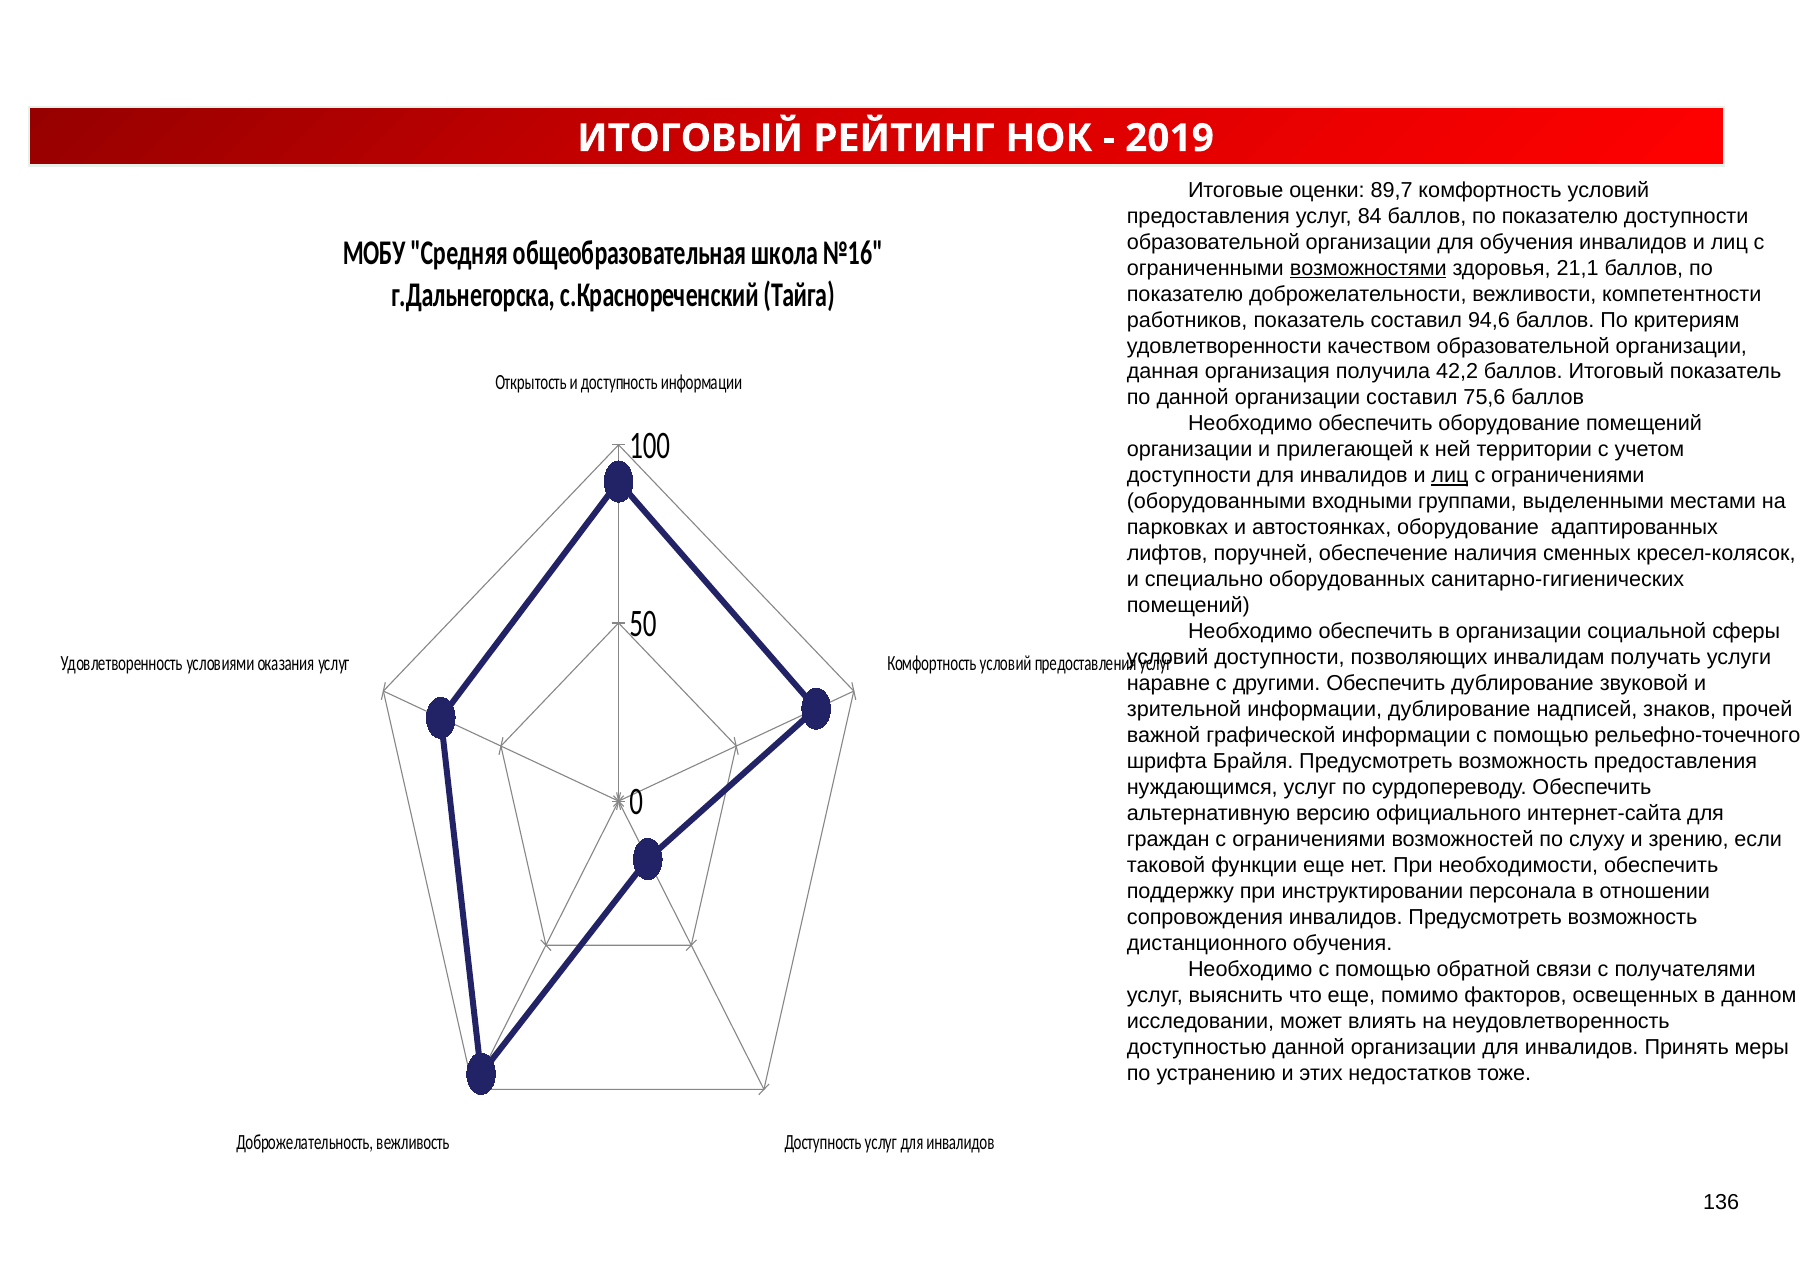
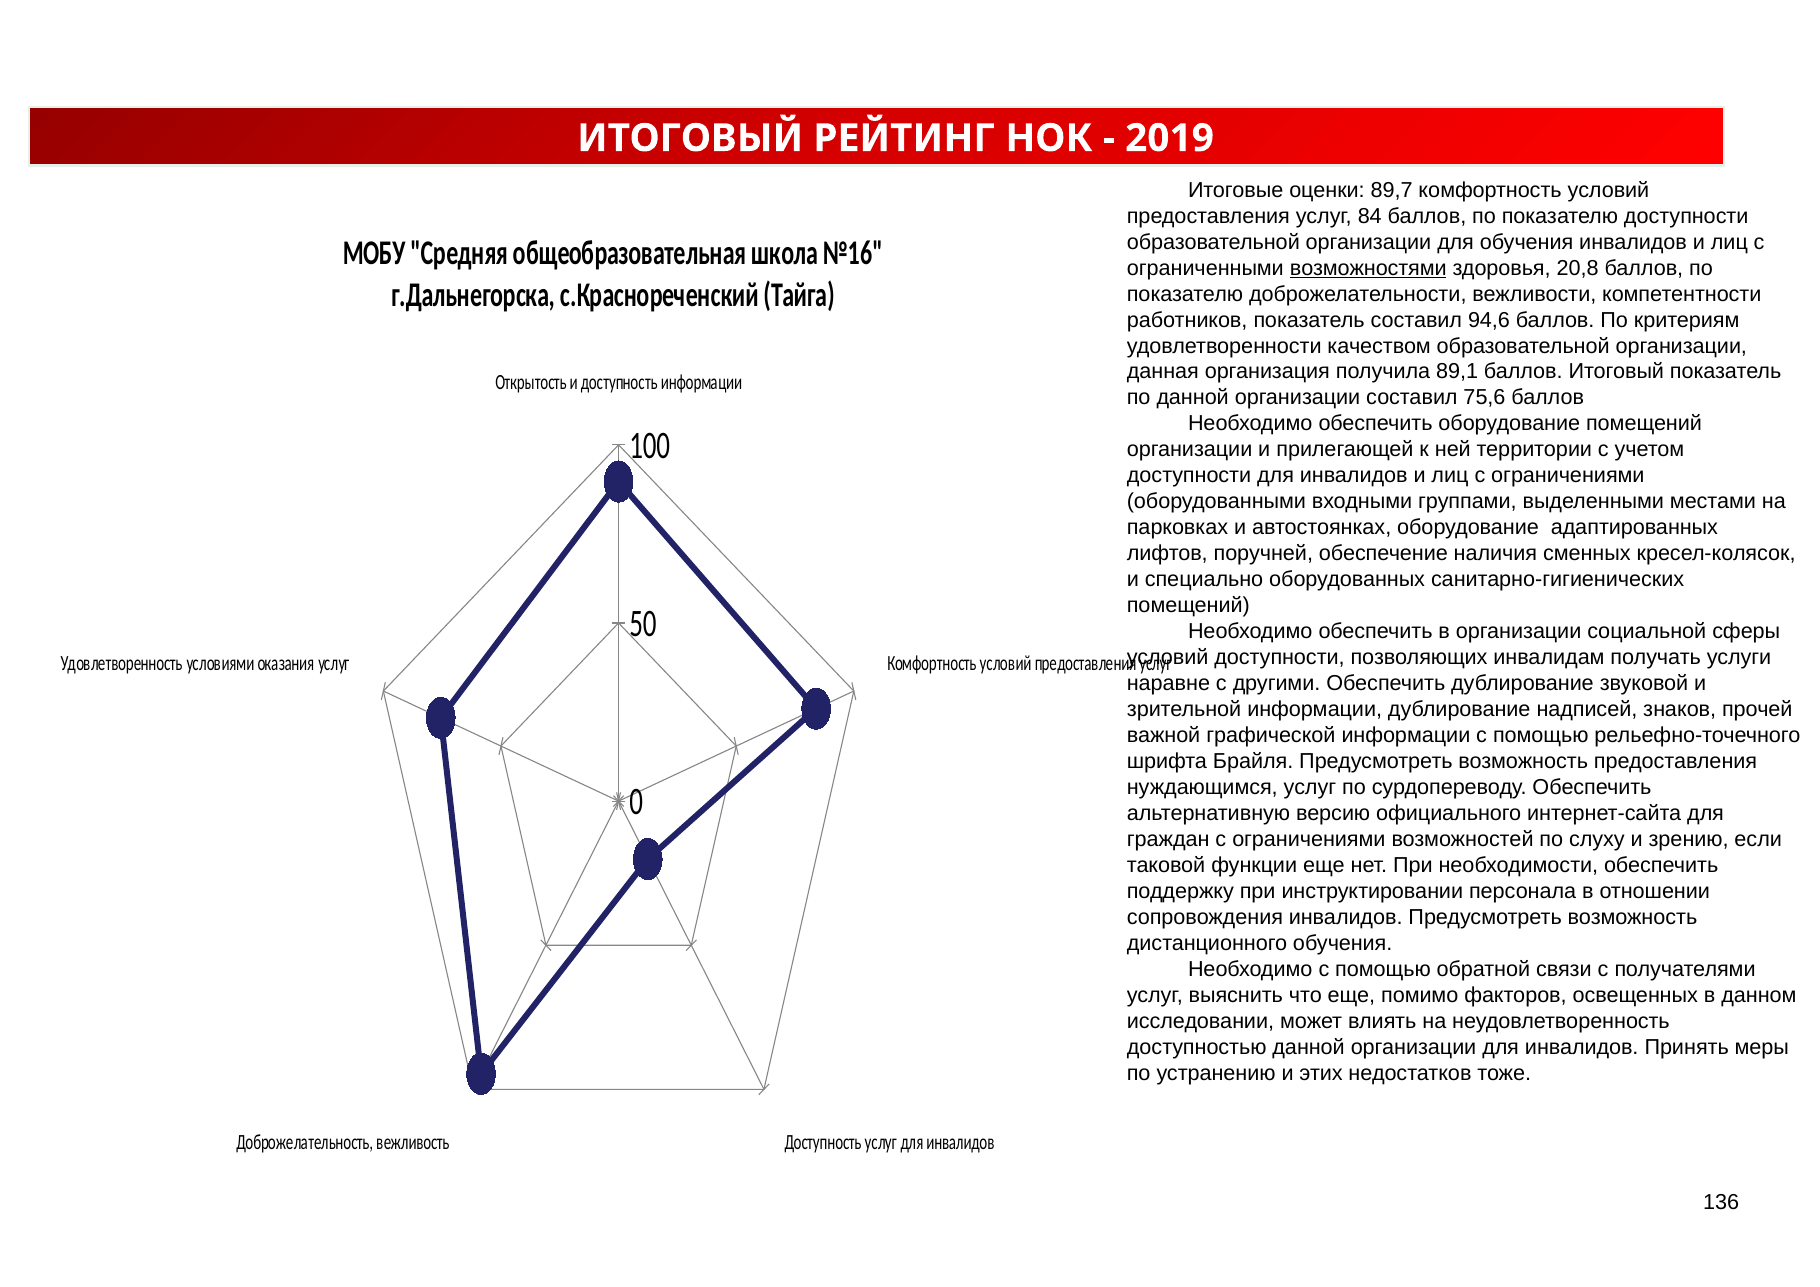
21,1: 21,1 -> 20,8 (1578, 268)
42,2: 42,2 -> 89,1 (1457, 372)
лиц underline: present -> none (1450, 476)
